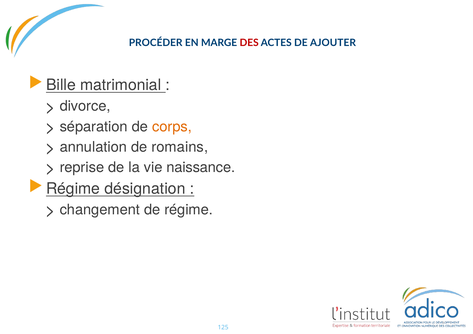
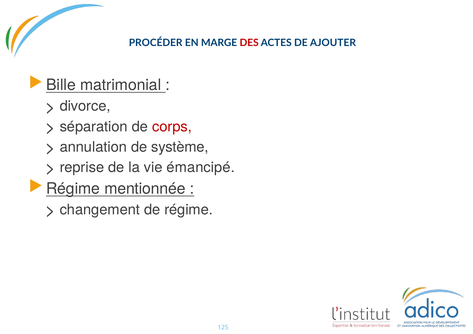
corps colour: orange -> red (172, 127)
romains: romains -> système (180, 147)
naissance: naissance -> émancipé (201, 168)
désignation: désignation -> mentionnée (145, 189)
